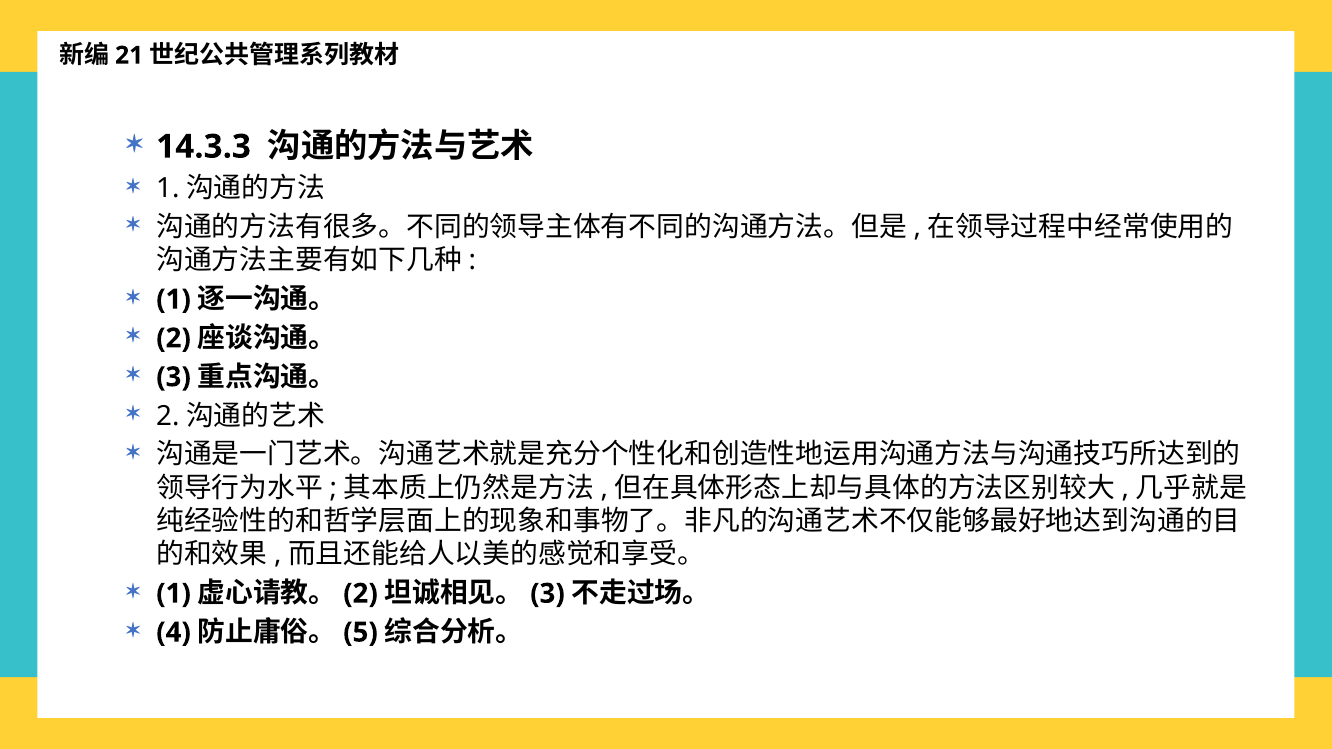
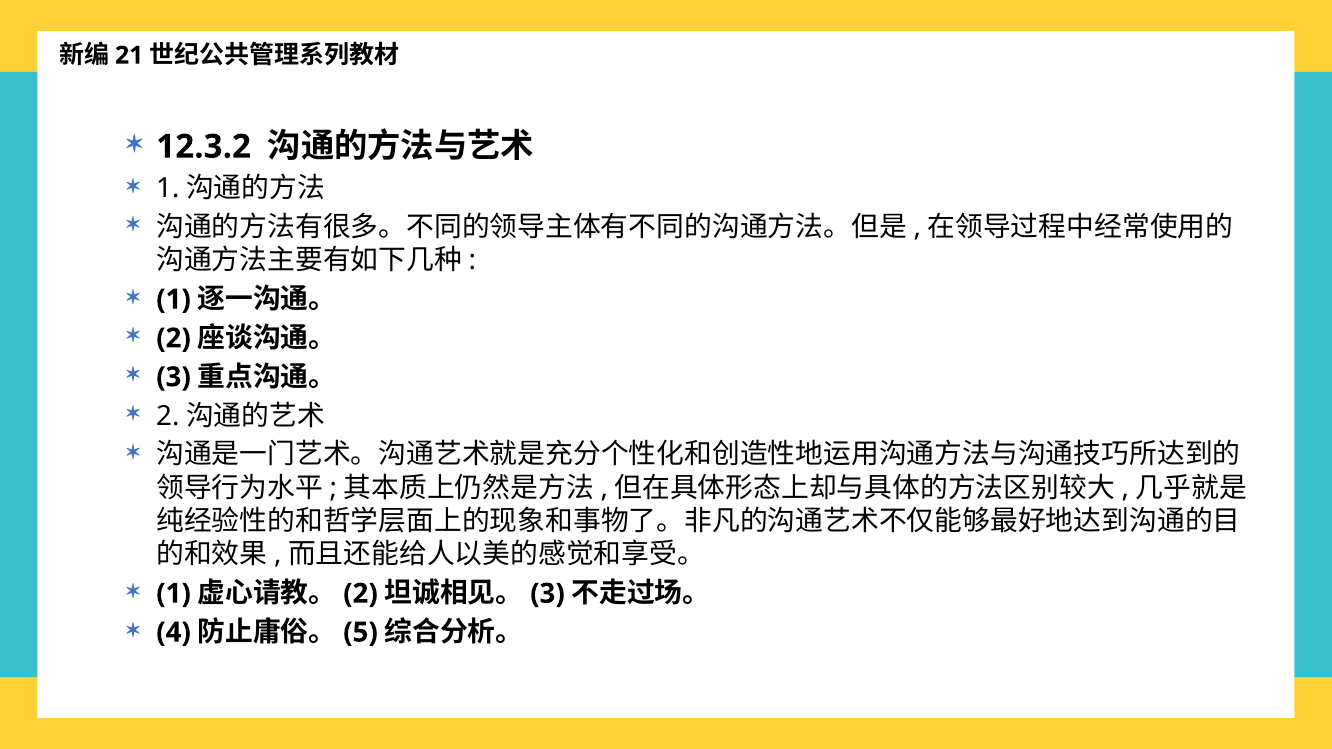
14.3.3: 14.3.3 -> 12.3.2 (204, 147)
